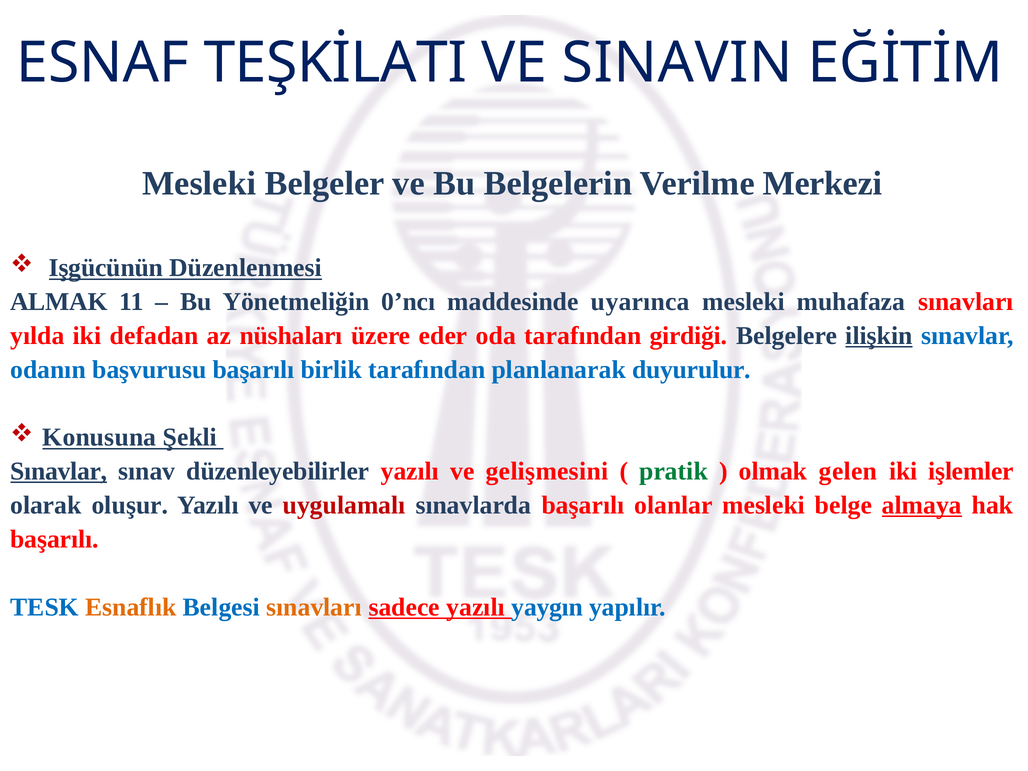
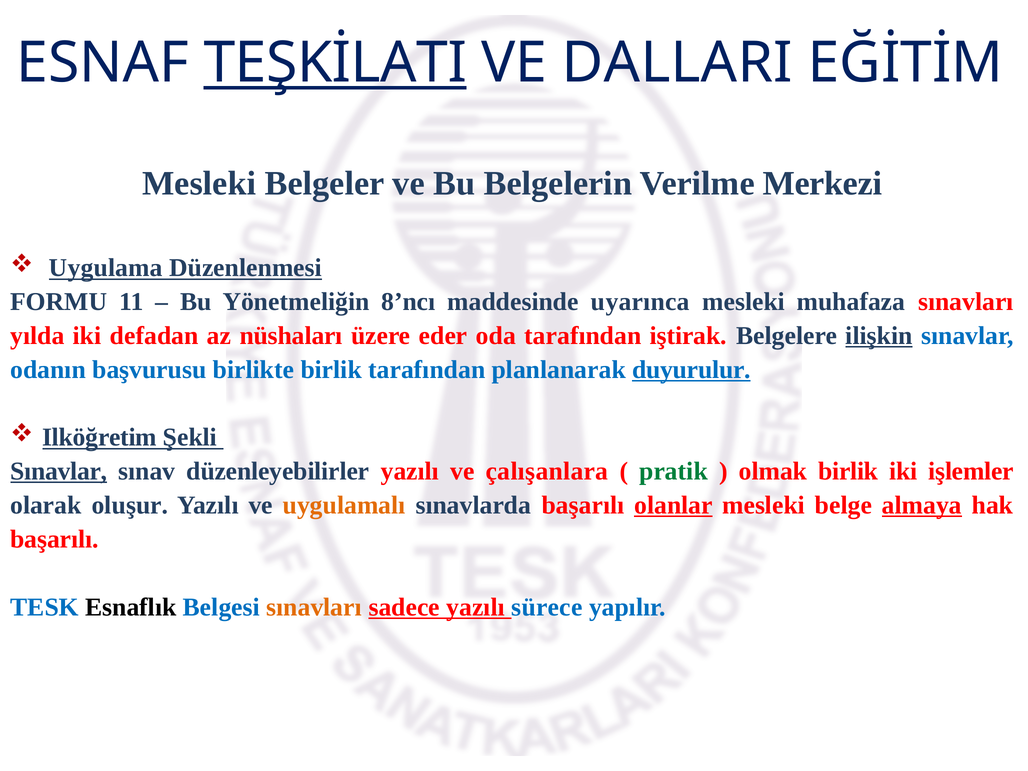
TEŞKİLATI underline: none -> present (335, 63)
SINAVIN: SINAVIN -> DALLARI (677, 63)
Işgücünün: Işgücünün -> Uygulama (106, 268)
ALMAK: ALMAK -> FORMU (59, 302)
0’ncı: 0’ncı -> 8’ncı (408, 302)
girdiği: girdiği -> iştirak (688, 336)
başvurusu başarılı: başarılı -> birlikte (253, 370)
duyurulur underline: none -> present (691, 370)
Konusuna: Konusuna -> Ilköğretim (100, 437)
gelişmesini: gelişmesini -> çalışanlara (547, 471)
olmak gelen: gelen -> birlik (848, 471)
uygulamalı colour: red -> orange (344, 505)
olanlar underline: none -> present (673, 505)
Esnaflık colour: orange -> black (131, 607)
yaygın: yaygın -> sürece (547, 607)
